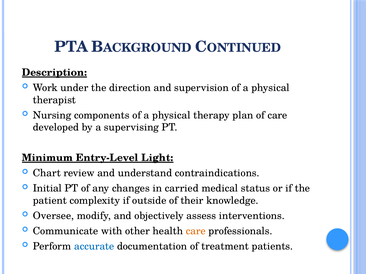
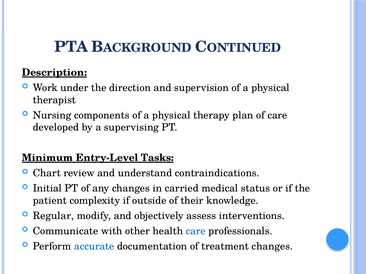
Light: Light -> Tasks (157, 158)
Oversee: Oversee -> Regular (53, 216)
care colour: orange -> blue (196, 231)
treatment patients: patients -> changes (272, 247)
